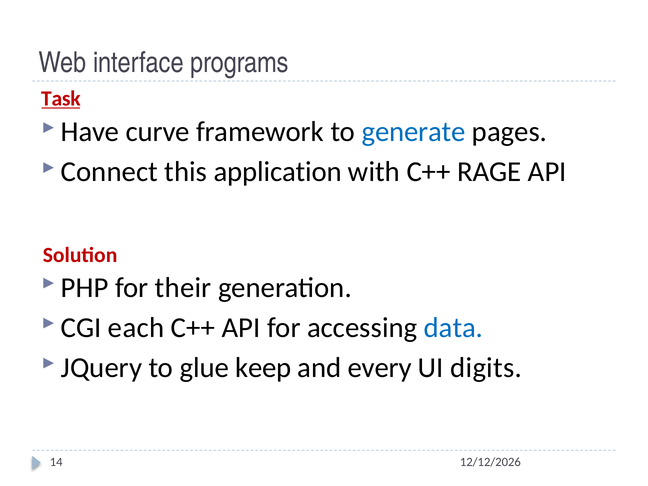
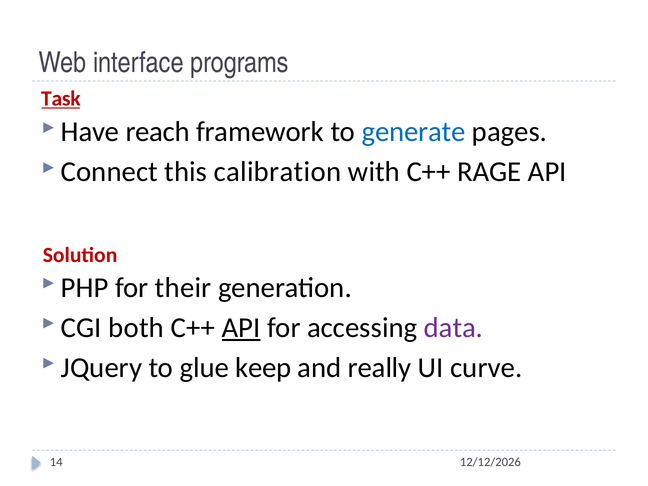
curve: curve -> reach (158, 132)
application: application -> calibration (277, 172)
each: each -> both (136, 328)
API underline: none -> present (241, 328)
data colour: blue -> purple (453, 328)
every: every -> really (380, 368)
digits: digits -> curve (486, 368)
